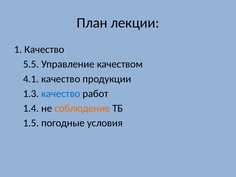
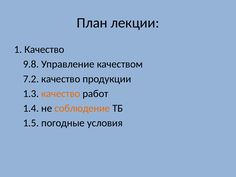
5.5: 5.5 -> 9.8 (31, 64)
4.1: 4.1 -> 7.2 (31, 79)
качество colour: blue -> orange (61, 94)
